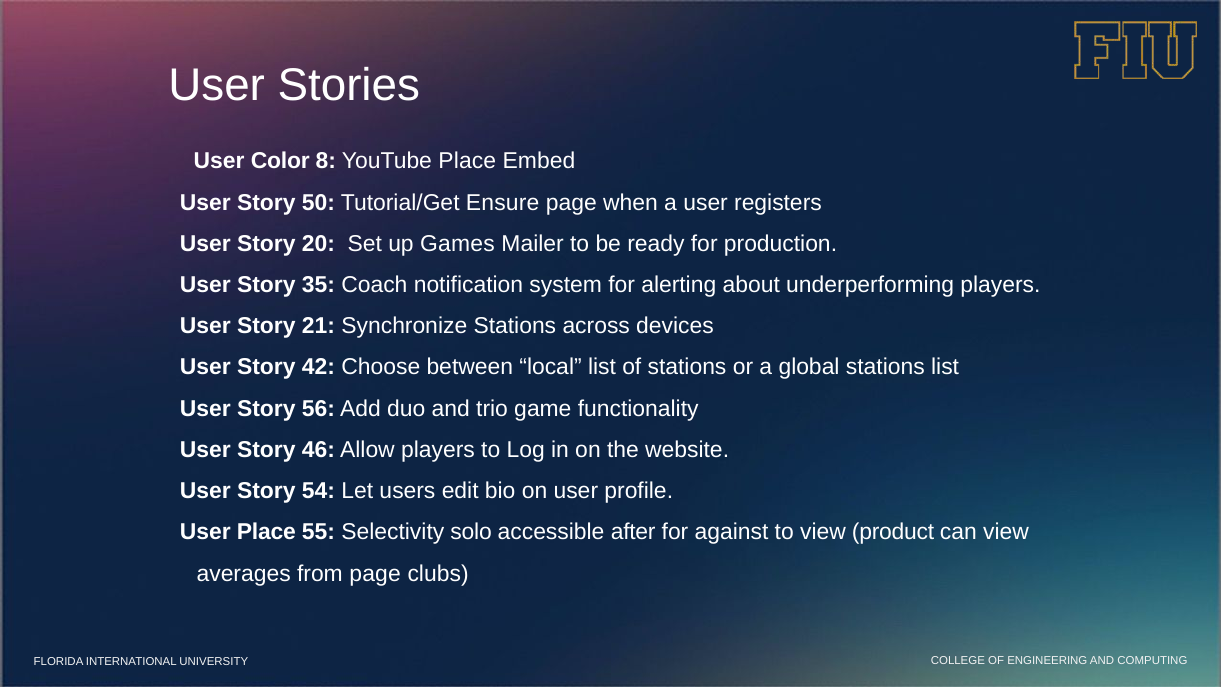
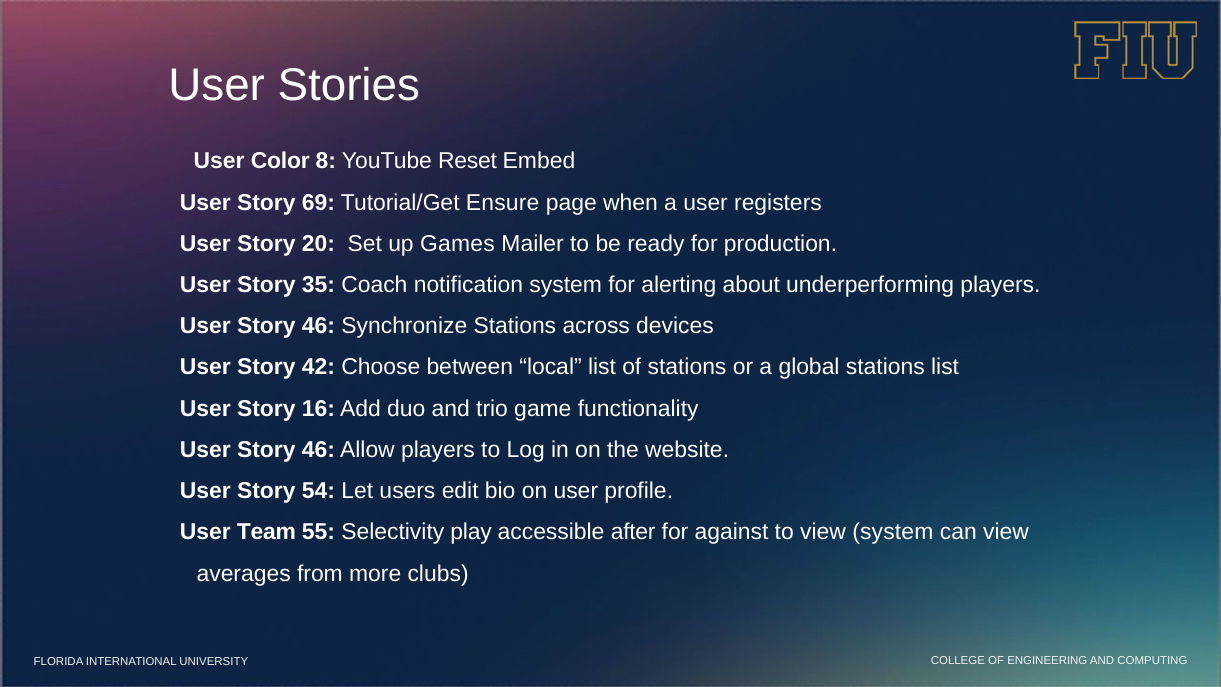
YouTube Place: Place -> Reset (467, 161)
50: 50 -> 69 (318, 202)
21: 21 -> 46 (318, 326)
56: 56 -> 16 (318, 408)
User Place: Place -> Team (266, 532)
solo: solo -> play (471, 532)
view product: product -> system (893, 532)
from page: page -> more (375, 573)
